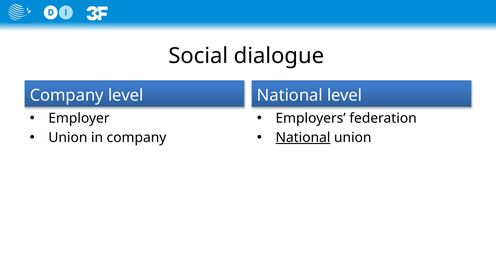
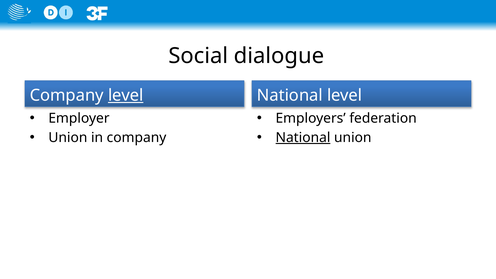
level underline: none -> present (126, 95)
